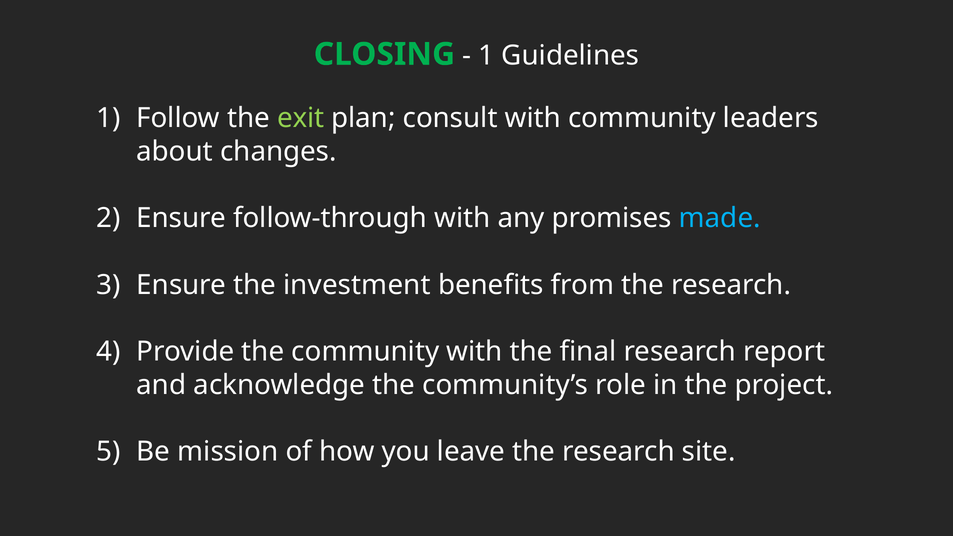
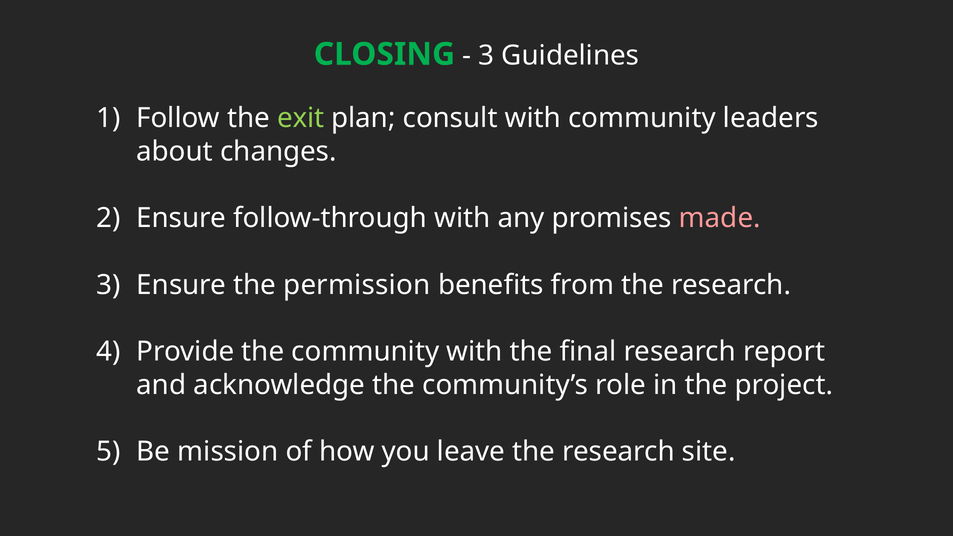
1: 1 -> 3 (486, 56)
made colour: light blue -> pink (720, 218)
investment: investment -> permission (357, 285)
